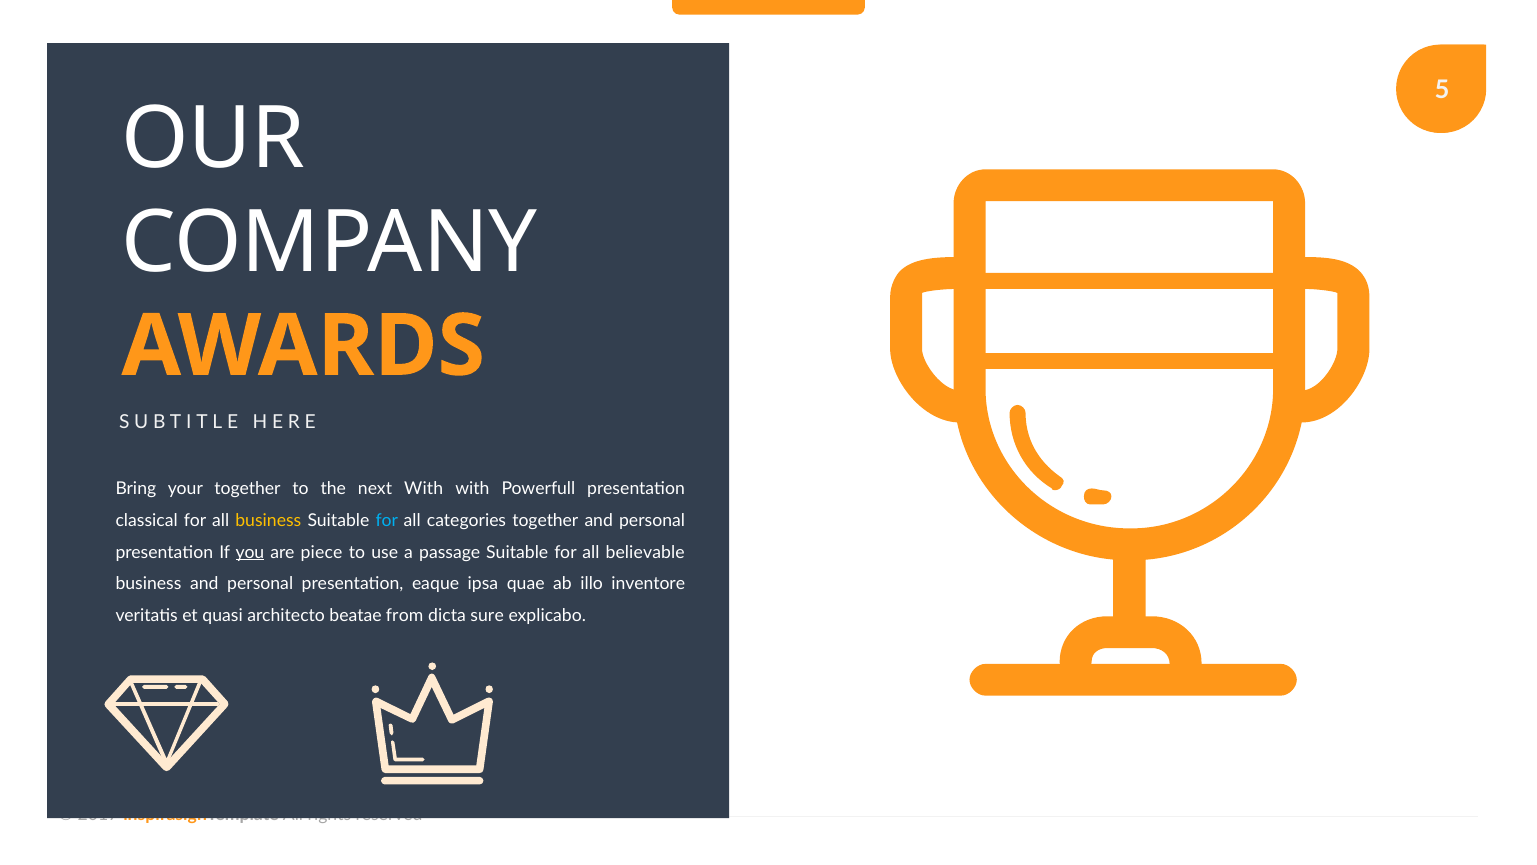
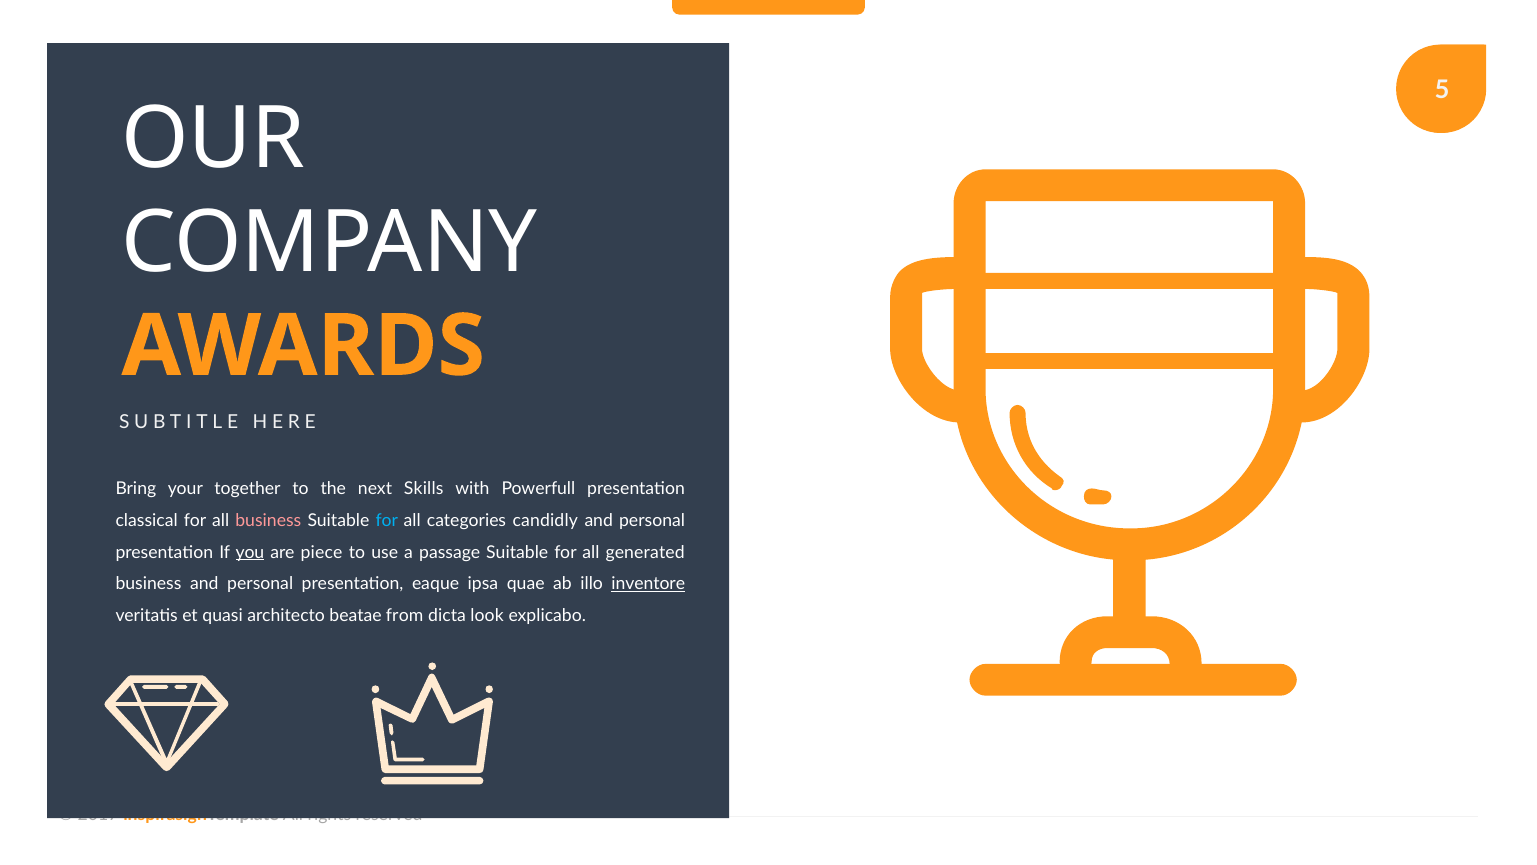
next With: With -> Skills (424, 489)
business colour: yellow -> pink (268, 520)
categories together: together -> candidly (545, 520)
believable: believable -> generated (645, 552)
inventore underline: none -> present (648, 584)
sure: sure -> look (487, 615)
